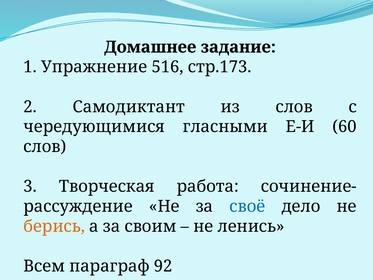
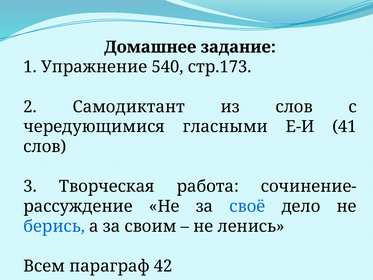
516: 516 -> 540 (168, 67)
60: 60 -> 41 (344, 127)
берись colour: orange -> blue (54, 226)
92: 92 -> 42 (163, 266)
